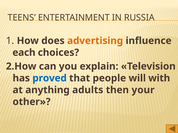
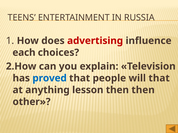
advertising colour: orange -> red (95, 41)
will with: with -> that (159, 78)
adults: adults -> lesson (88, 90)
then your: your -> then (143, 90)
